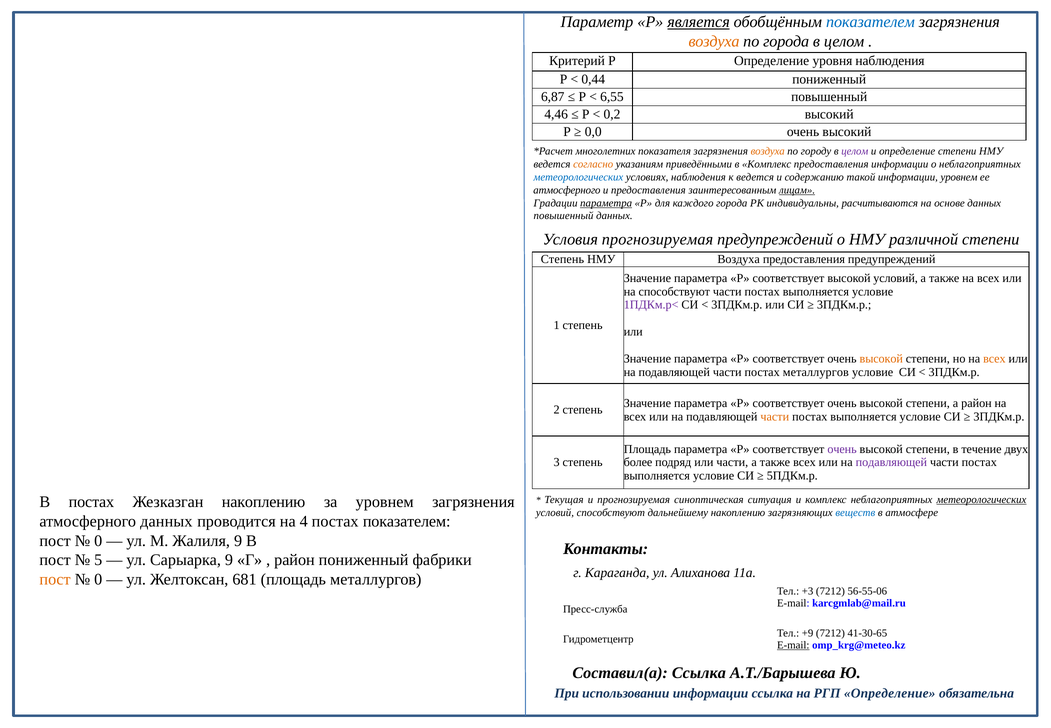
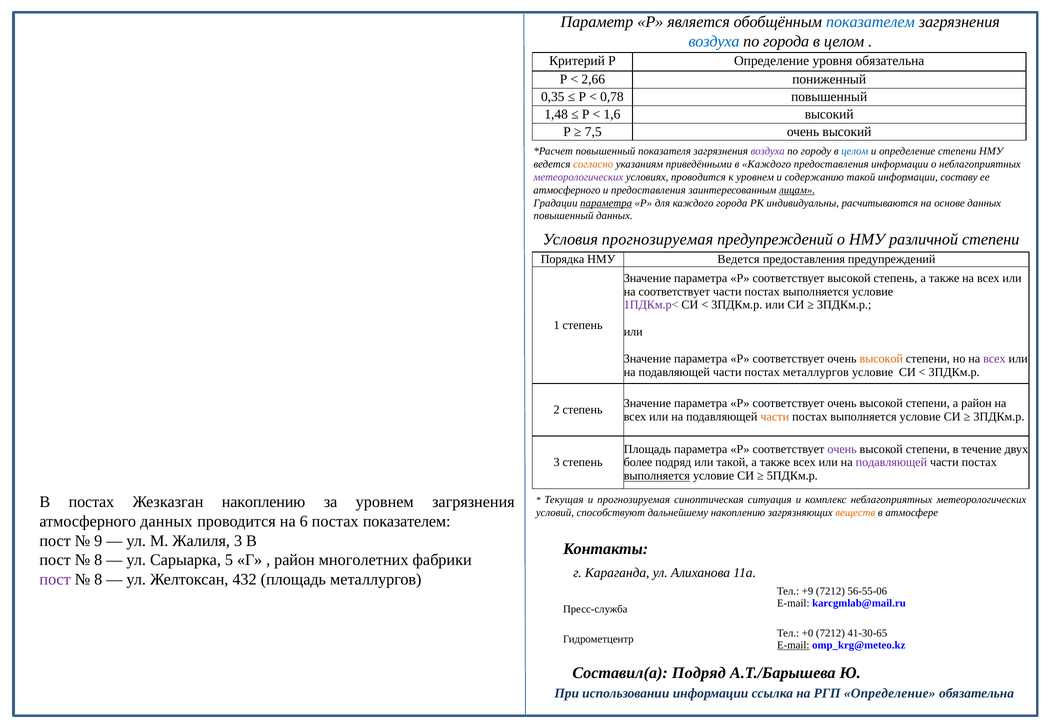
является underline: present -> none (699, 22)
воздуха colour: orange -> blue (714, 41)
уровня наблюдения: наблюдения -> обязательна (890, 61)
0,44: 0,44 -> 2,66 (593, 80)
6,87: 6,87 -> 0,35 (553, 97)
6,55: 6,55 -> 0,78 (612, 97)
4,46: 4,46 -> 1,48 (556, 114)
0,2: 0,2 -> 1,6 (612, 114)
0,0: 0,0 -> 7,5 (593, 132)
многолетних: многолетних -> повышенный (605, 151)
воздуха colour: orange -> purple (768, 151)
целом colour: purple -> blue (855, 151)
в Комплекс: Комплекс -> Каждого (767, 164)
метеорологических colour: blue -> purple (578, 177)
условиях наблюдения: наблюдения -> проводится (698, 177)
к ведется: ведется -> уровнем (755, 177)
информации уровнем: уровнем -> составу (959, 177)
Степень: Степень -> Порядка (563, 259)
Воздуха: Воздуха -> Ведется (739, 259)
высокой условий: условий -> степень (895, 278)
на способствуют: способствуют -> соответствует (674, 291)
всех colour: orange -> purple (994, 359)
или части: части -> такой (732, 462)
выполняется underline: none -> present (657, 476)
метеорологических underline: present -> none (981, 499)
веществ colour: blue -> orange (855, 512)
4: 4 -> 6 (304, 521)
0: 0 -> 9 (98, 540)
Жалиля 9: 9 -> 3 (238, 540)
5: 5 -> 8 (98, 560)
Сарыарка 9: 9 -> 5 (229, 560)
район пониженный: пониженный -> многолетних (364, 560)
пост colour: orange -> purple (55, 579)
0: 0 -> 8 (98, 579)
681: 681 -> 432 (245, 579)
+3: +3 -> +9 (808, 591)
+9: +9 -> +0 (808, 633)
Составил(а Ссылка: Ссылка -> Подряд (699, 672)
